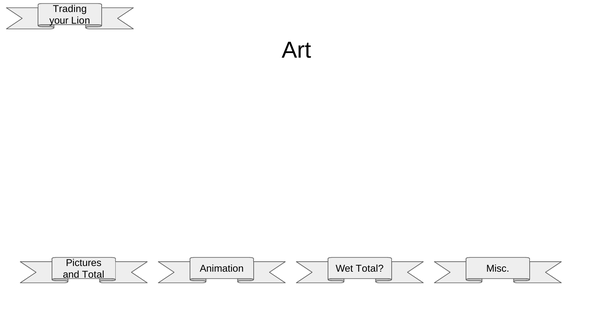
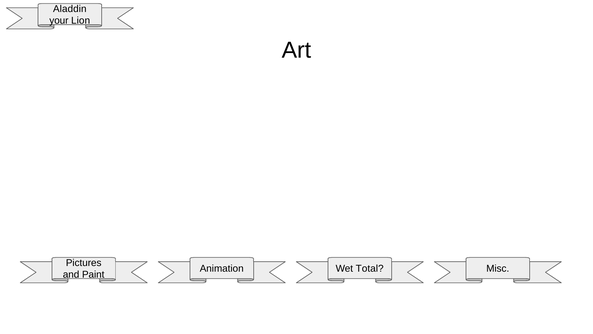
Trading: Trading -> Aladdin (70, 9)
and Total: Total -> Paint (93, 274)
